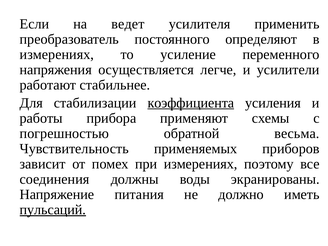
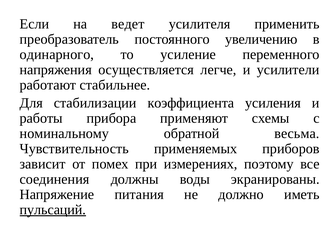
определяют: определяют -> увеличению (261, 39)
измерениях: измерениях -> одинарного (57, 54)
коэффициента underline: present -> none (191, 103)
погрешностью: погрешностью -> номинальному (64, 133)
